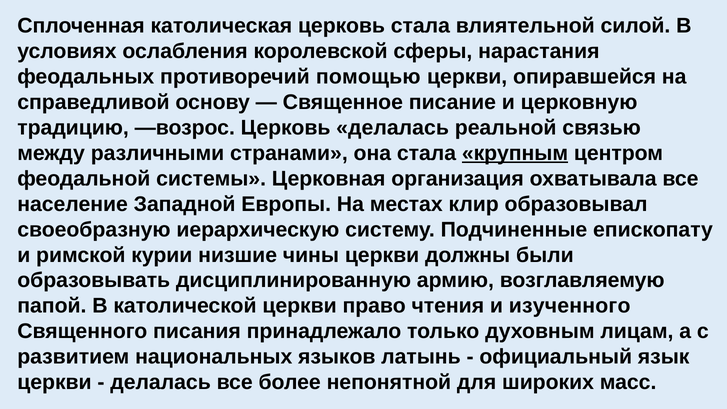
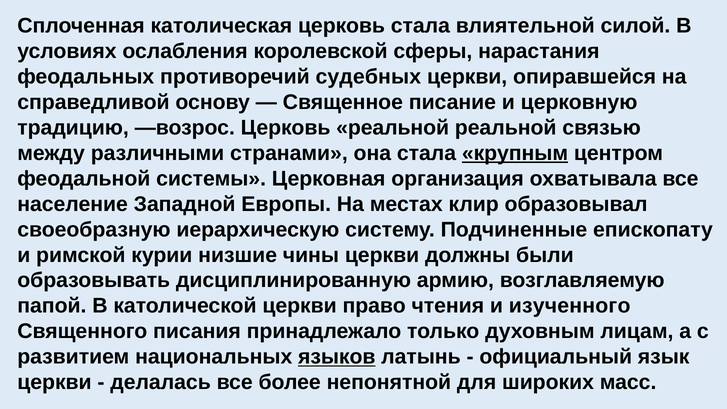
помощью: помощью -> судебных (368, 77)
Церковь делалась: делалась -> реальной (393, 128)
языков underline: none -> present (337, 357)
